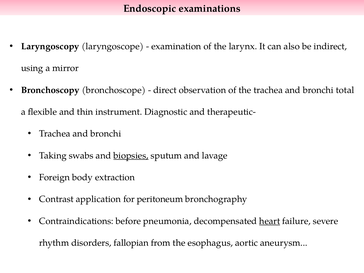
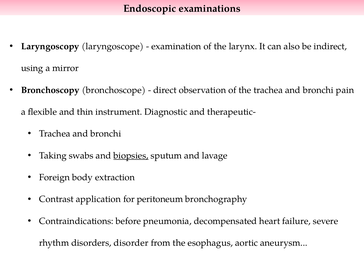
total: total -> pain (345, 90)
heart underline: present -> none (270, 221)
fallopian: fallopian -> disorder (131, 243)
